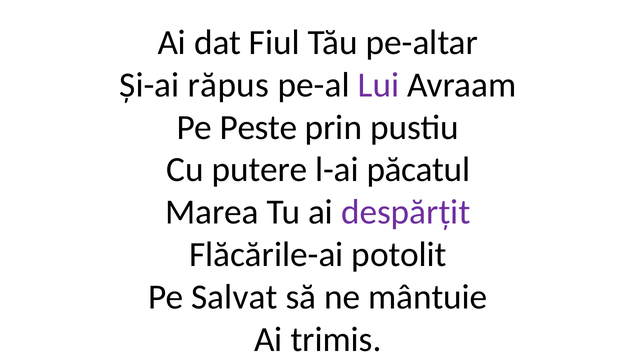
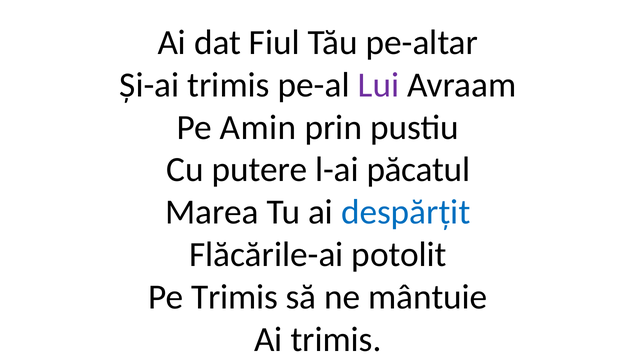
Și-ai răpus: răpus -> trimis (229, 85)
Peste: Peste -> Amin (258, 127)
despărțit colour: purple -> blue (406, 212)
Pe Salvat: Salvat -> Trimis (234, 297)
